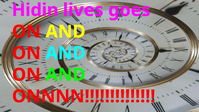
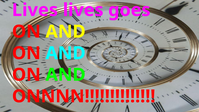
Hidin: Hidin -> Lives (35, 10)
